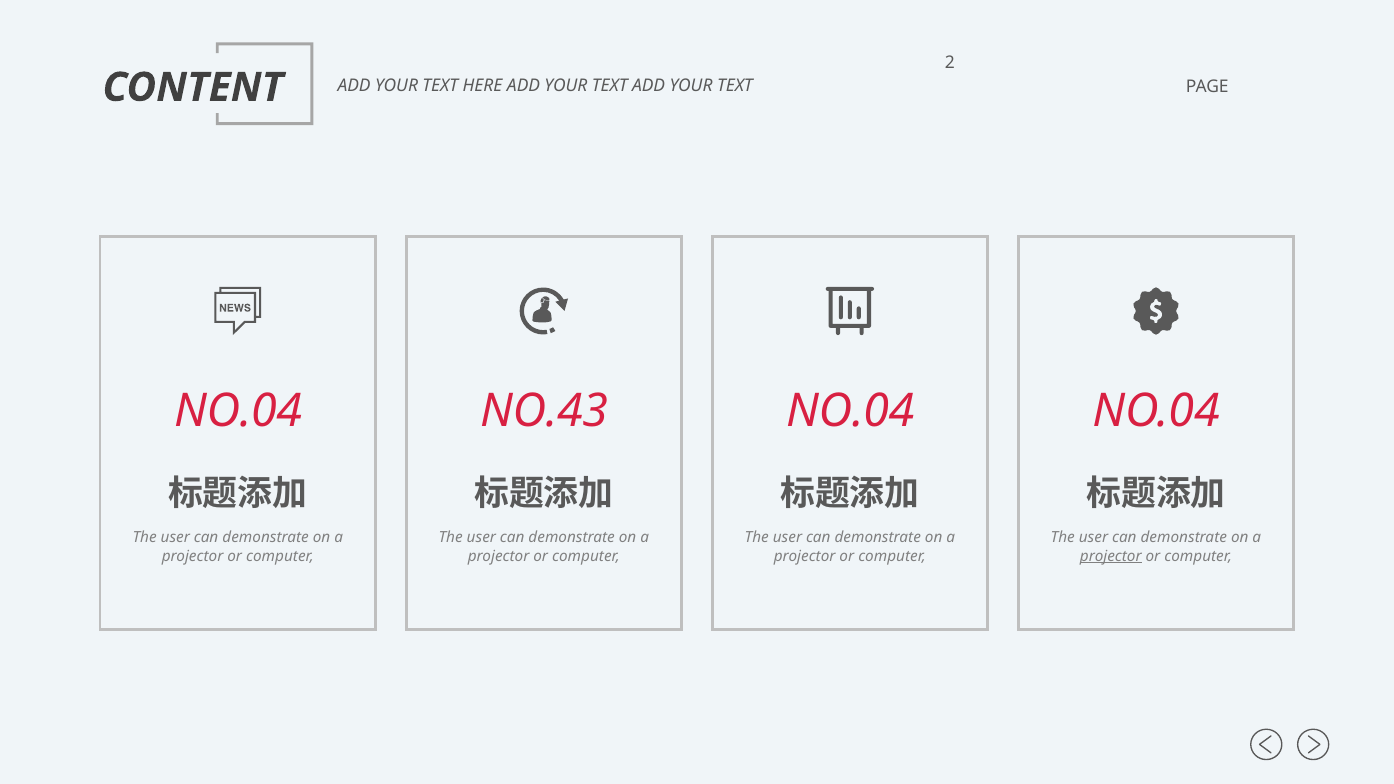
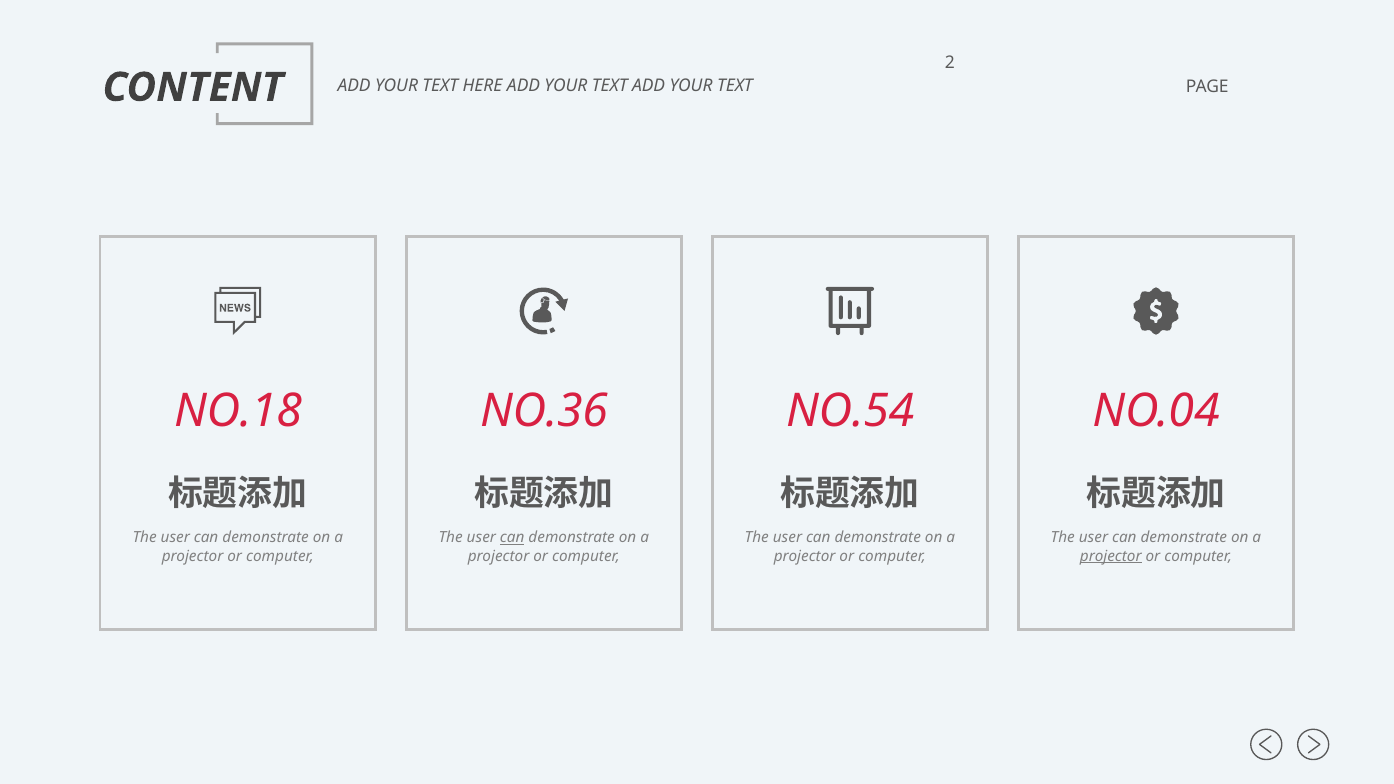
NO.04: NO.04 -> NO.18 (238, 411)
NO.43: NO.43 -> NO.36 (544, 411)
NO.04: NO.04 -> NO.54 (850, 411)
can underline: none -> present (512, 538)
